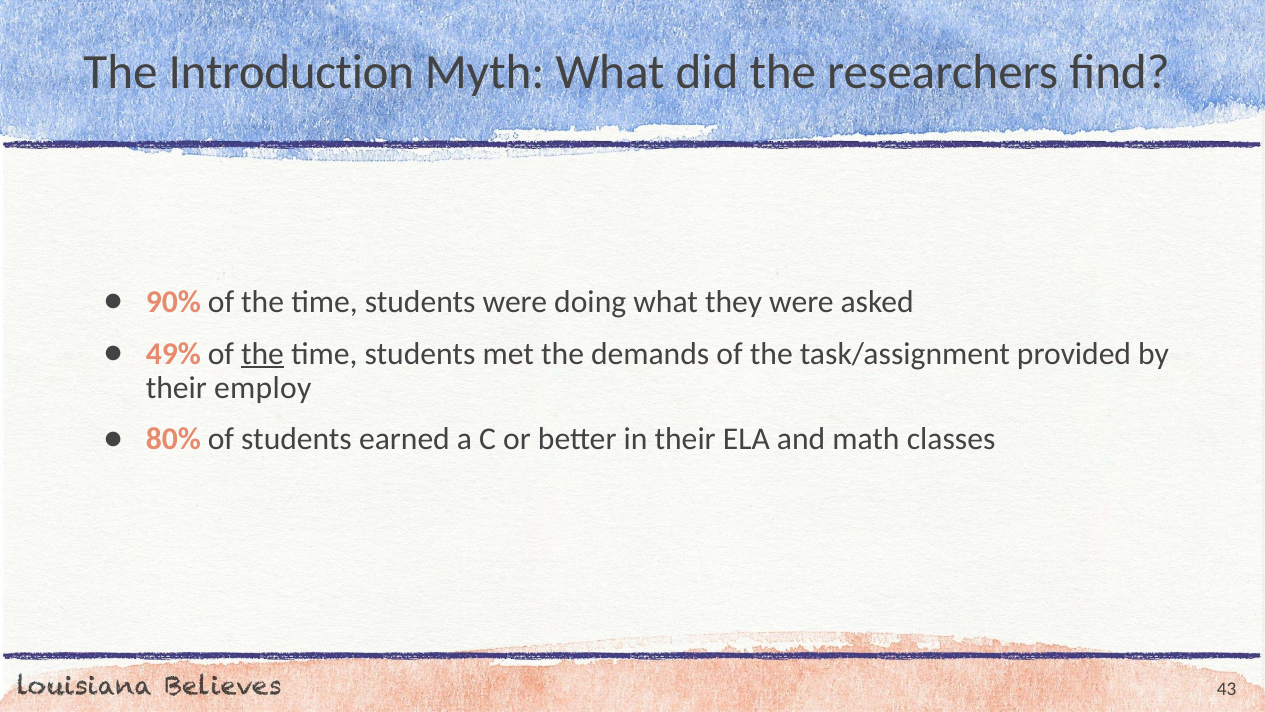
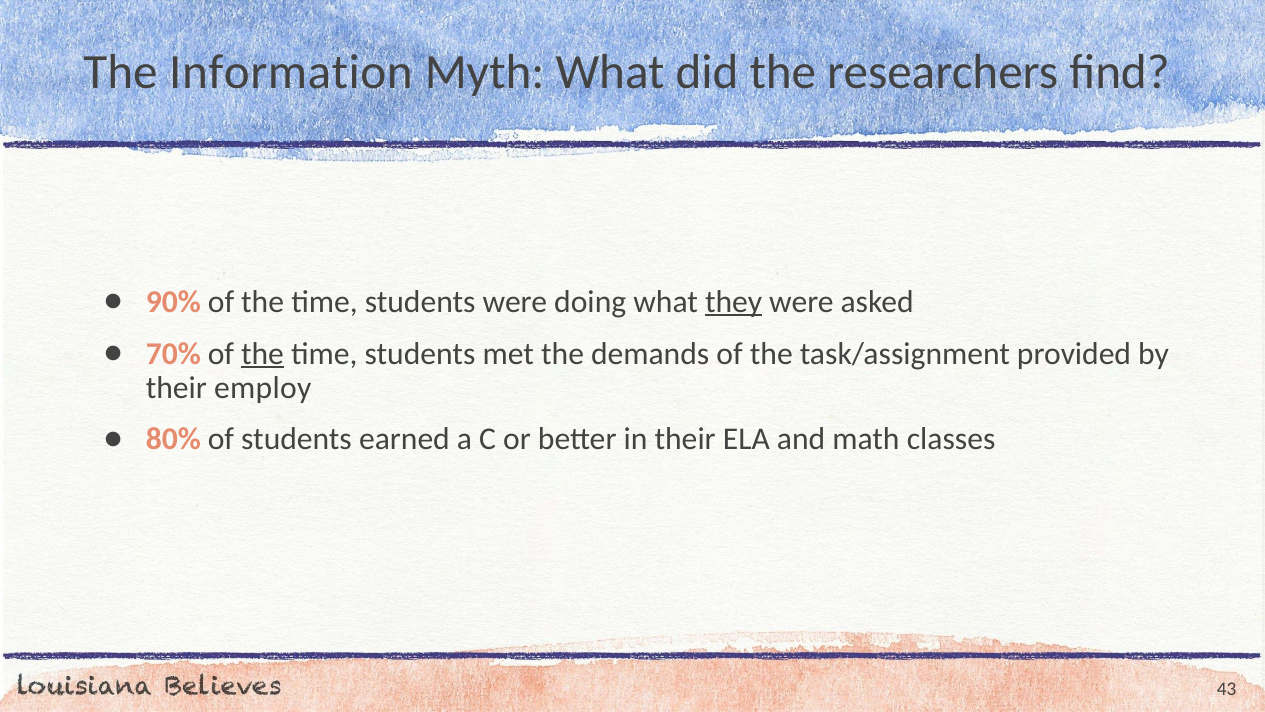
Introduction: Introduction -> Information (291, 72)
they underline: none -> present (734, 302)
49%: 49% -> 70% (173, 353)
